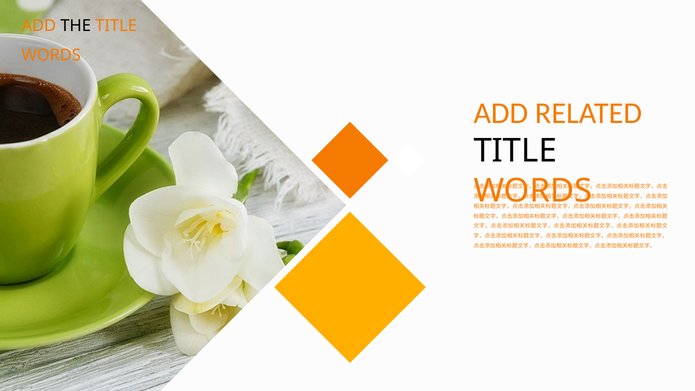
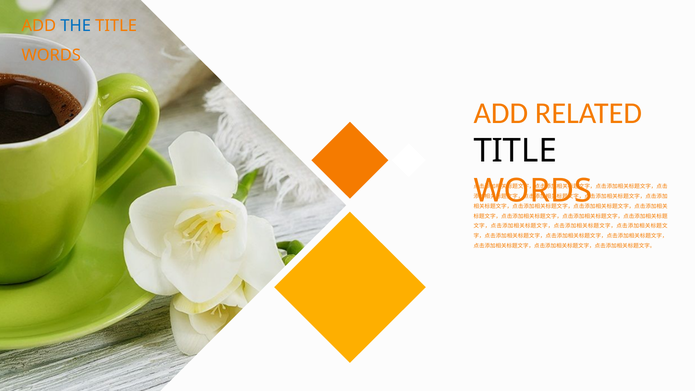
THE colour: black -> blue (76, 26)
